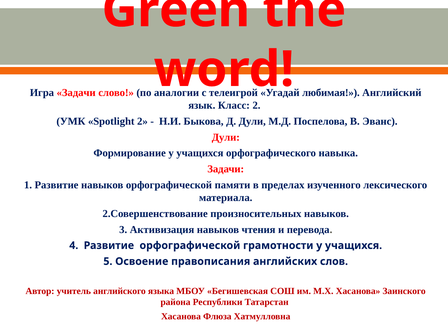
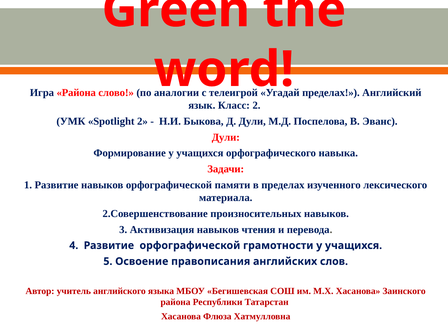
Игра Задачи: Задачи -> Района (76, 93)
любимая: любимая -> пределах (331, 93)
